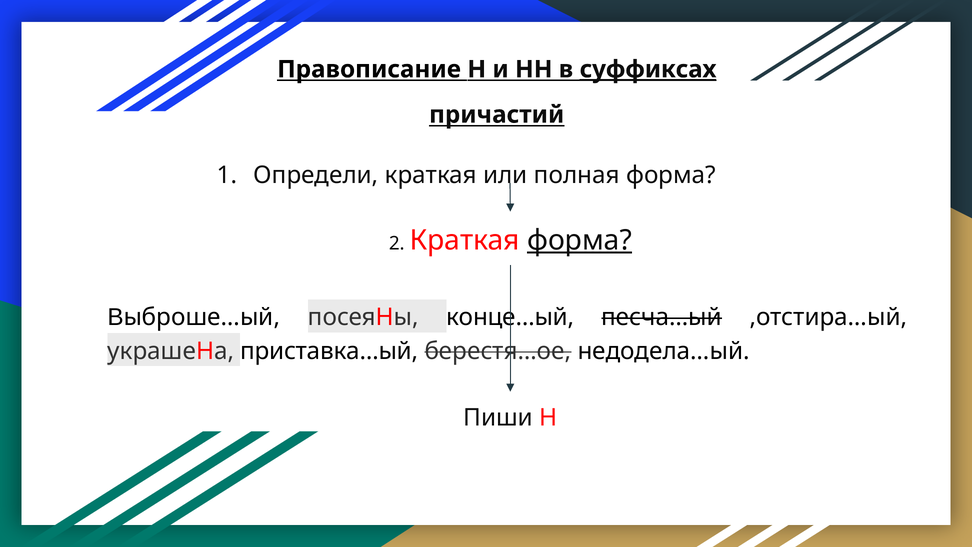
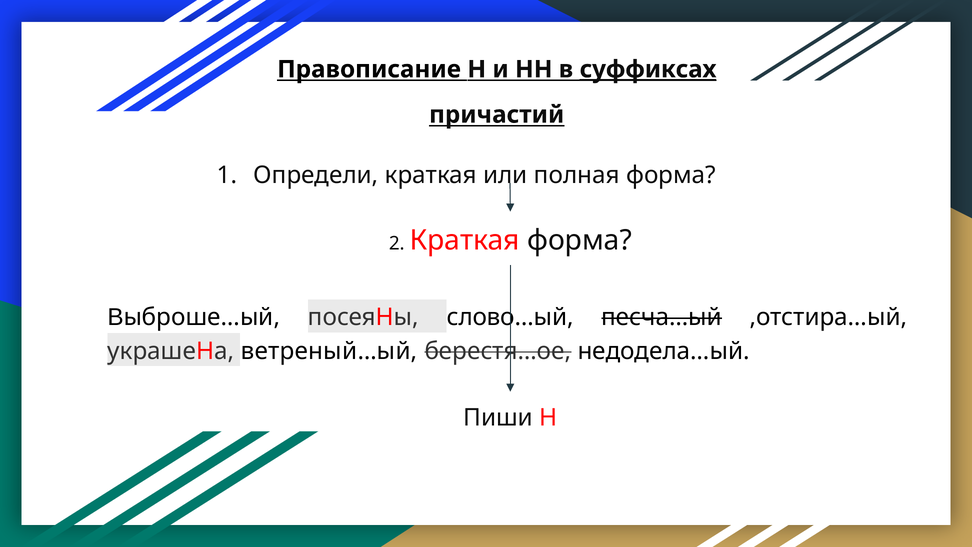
форма underline: present -> none (580, 240)
конце…ый: конце…ый -> слово…ый (510, 317)
приставка…ый: приставка…ый -> ветреный…ый (329, 351)
